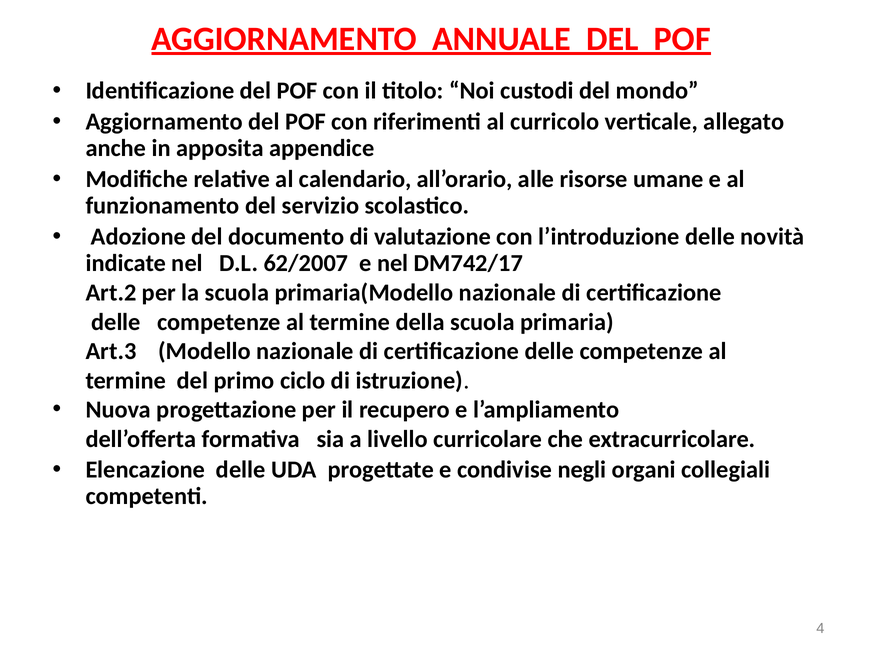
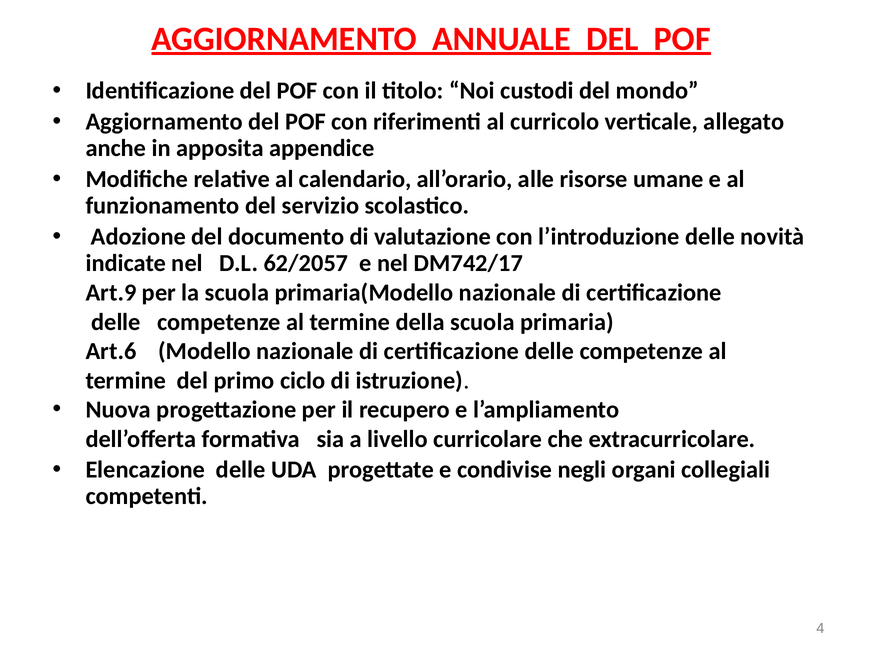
62/2007: 62/2007 -> 62/2057 (306, 263)
Art.2: Art.2 -> Art.9 (111, 293)
Art.3: Art.3 -> Art.6 (111, 351)
